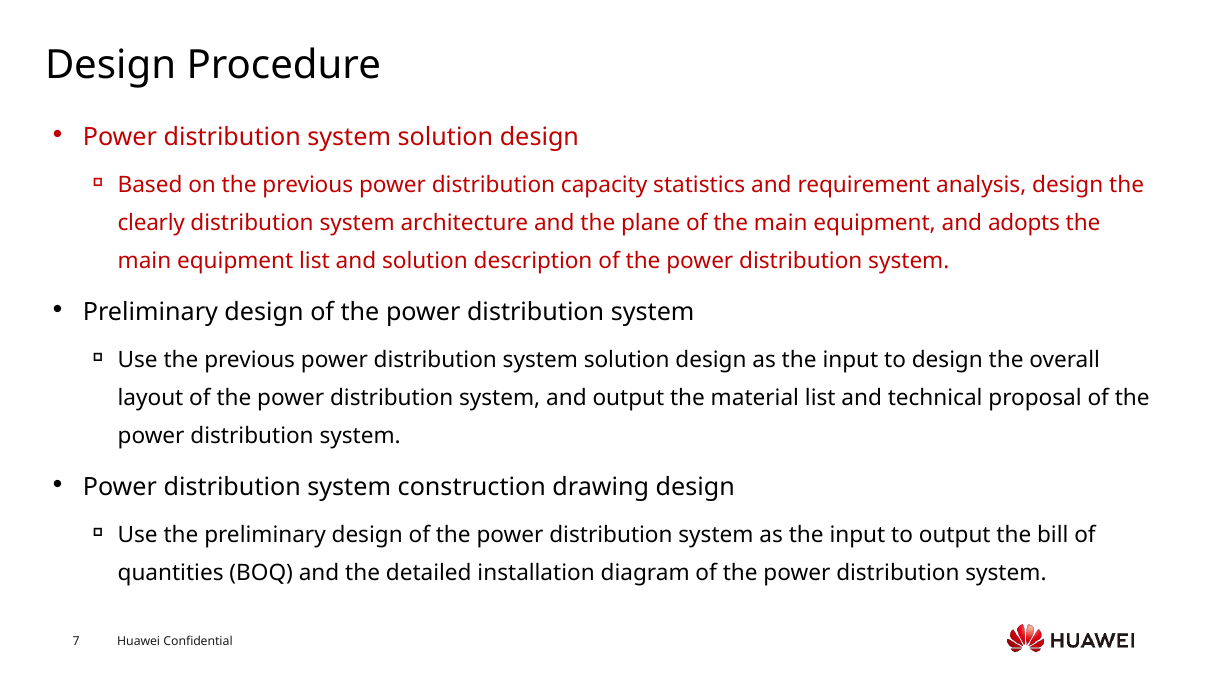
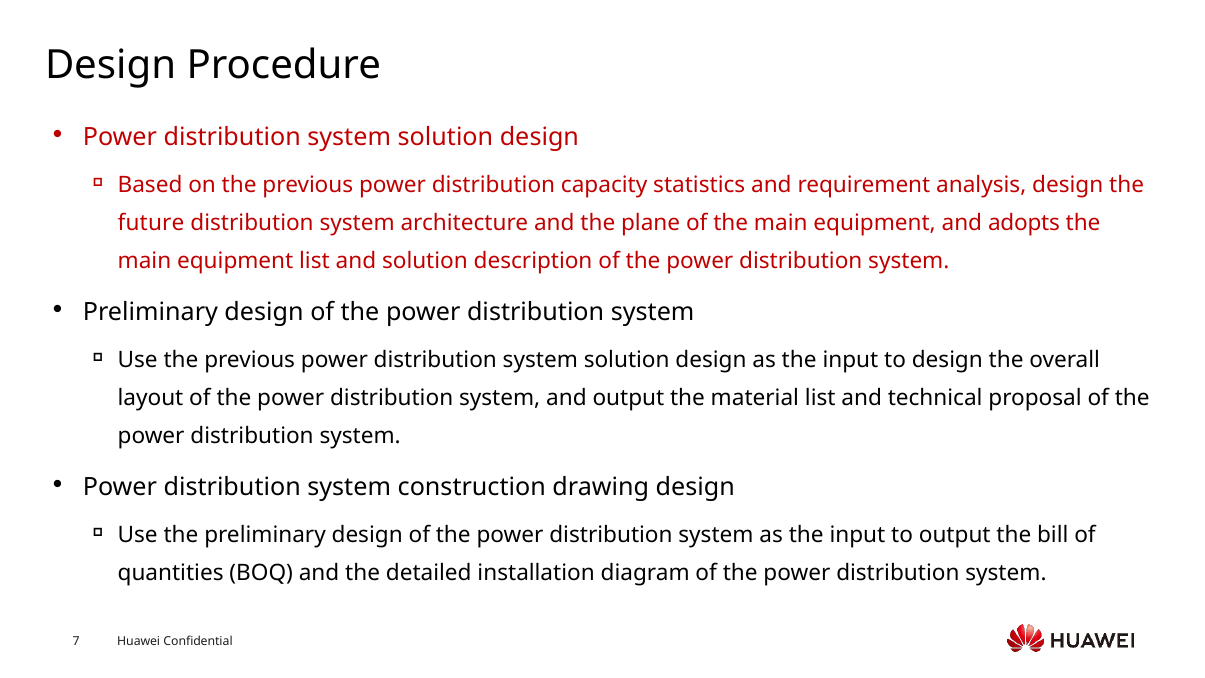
clearly: clearly -> future (151, 223)
